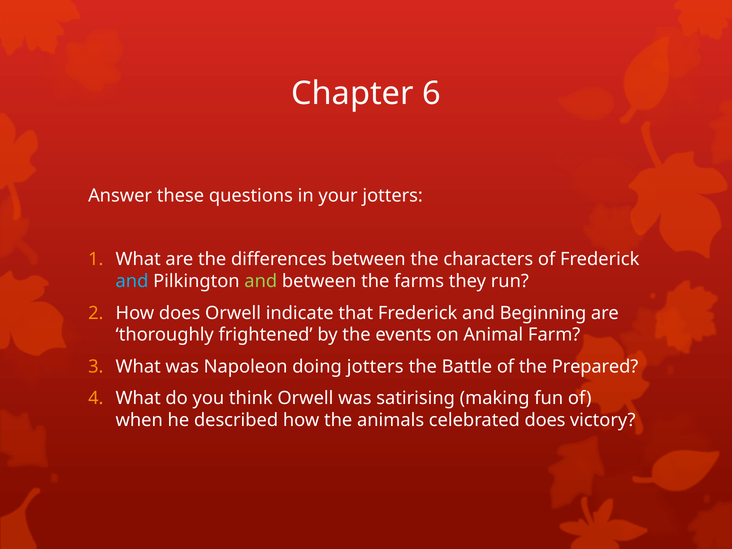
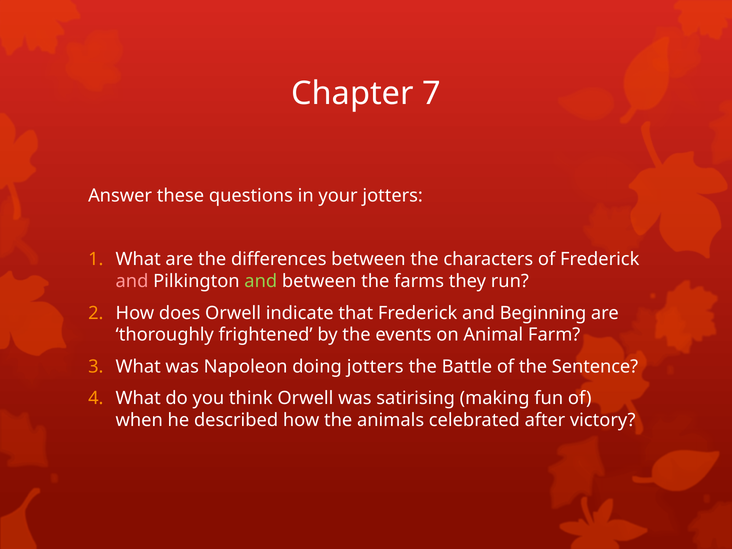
6: 6 -> 7 (431, 93)
and colour: light blue -> pink (132, 281)
Prepared: Prepared -> Sentence (595, 367)
celebrated does: does -> after (545, 420)
